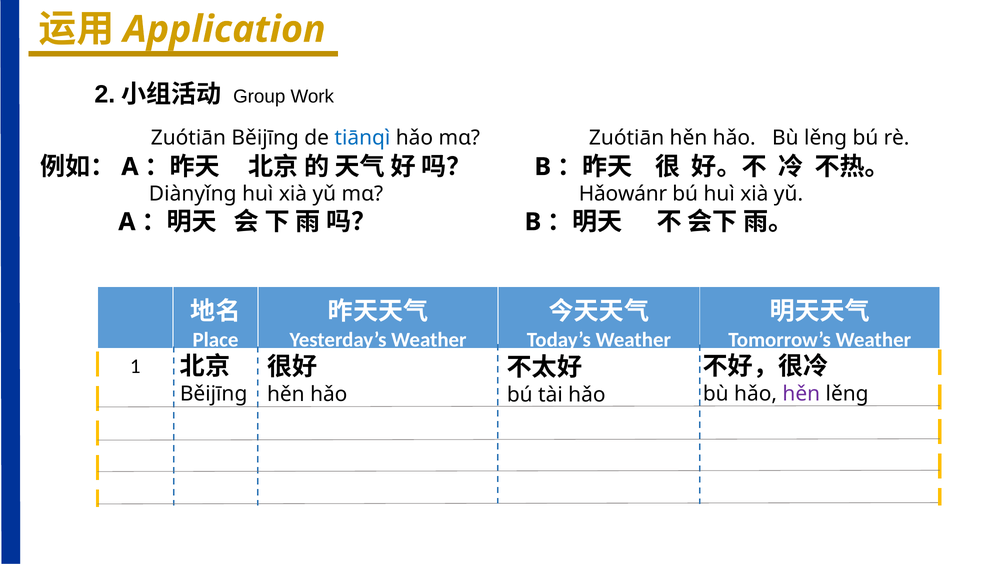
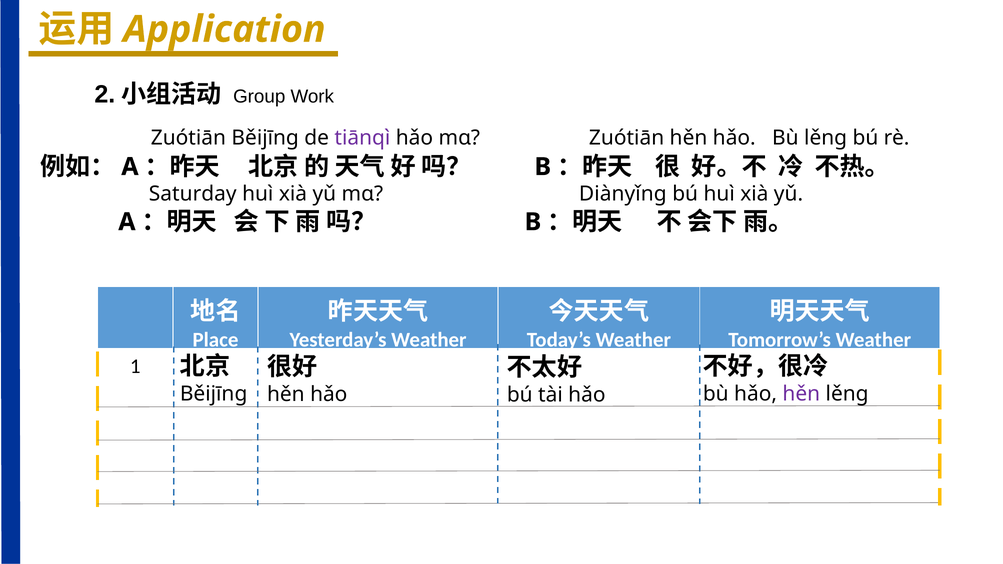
tiānqì colour: blue -> purple (362, 138)
Diànyǐnɡ: Diànyǐnɡ -> Saturday (193, 194)
Hǎowánr: Hǎowánr -> Diànyǐnɡ (623, 194)
